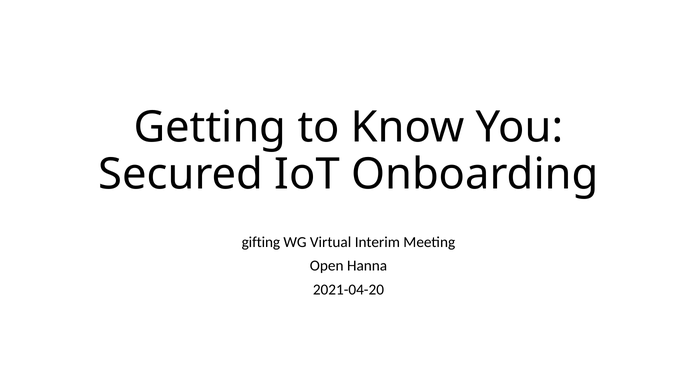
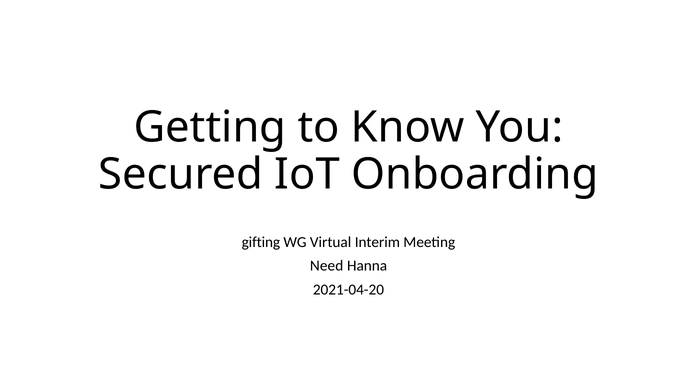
Open: Open -> Need (327, 266)
